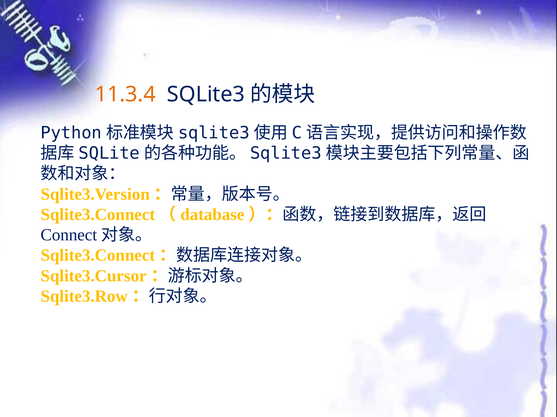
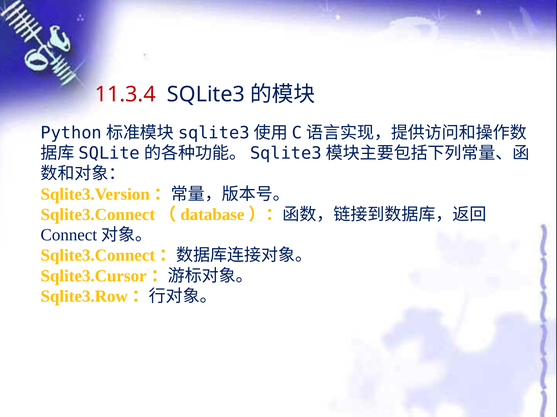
11.3.4 colour: orange -> red (125, 95)
